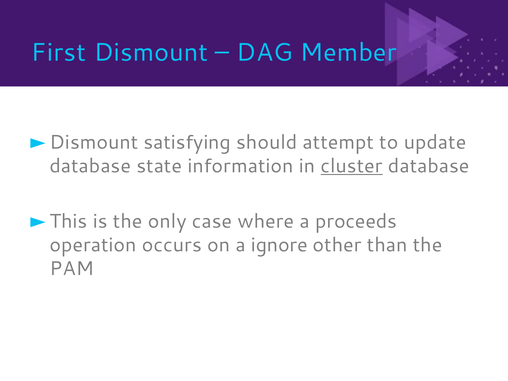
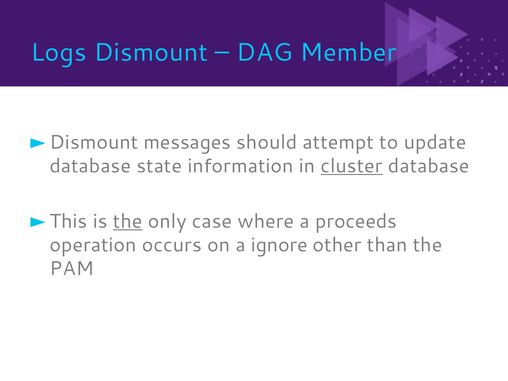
First: First -> Logs (59, 52)
satisfying: satisfying -> messages (187, 142)
the underline: none -> present (128, 221)
